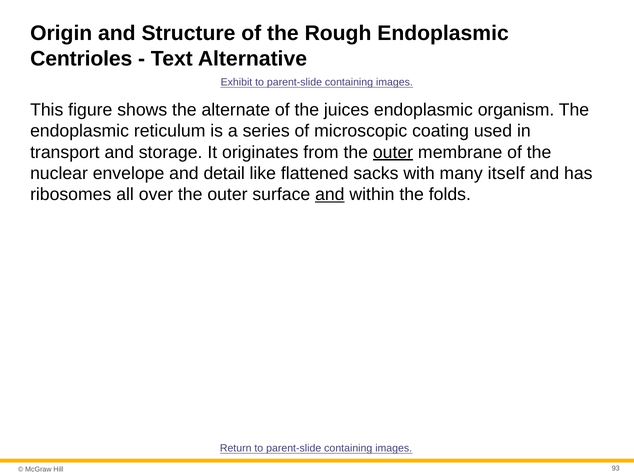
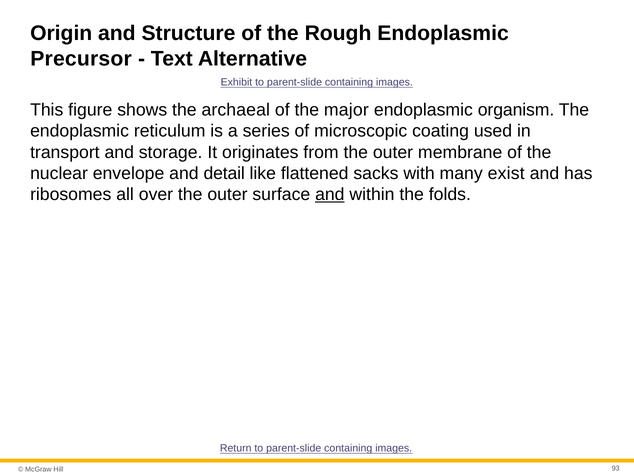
Centrioles: Centrioles -> Precursor (81, 59)
alternate: alternate -> archaeal (236, 110)
juices: juices -> major (346, 110)
outer underline: present -> none (393, 152)
itself: itself -> exist (506, 174)
